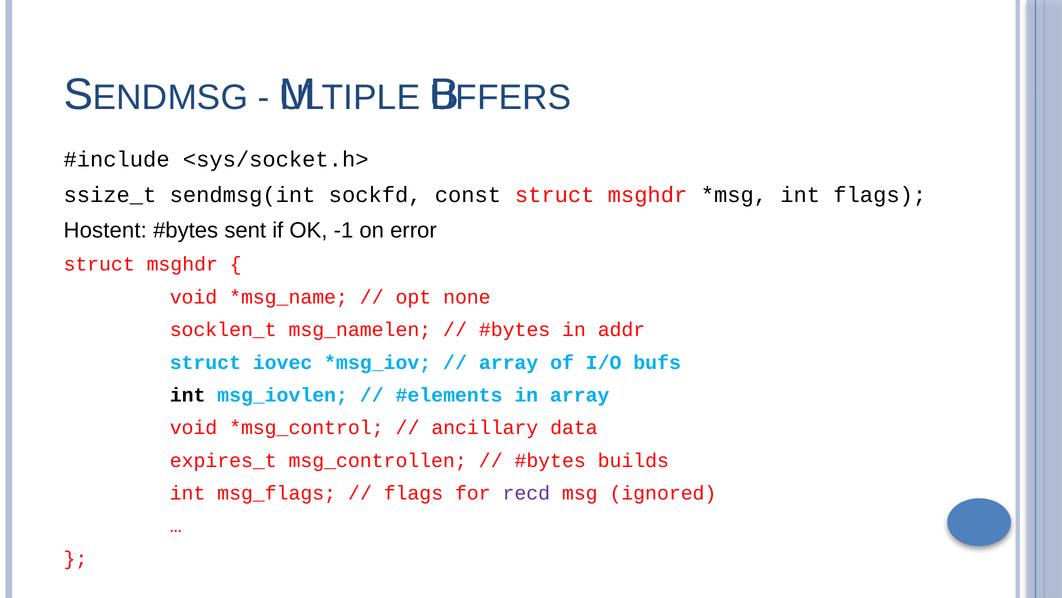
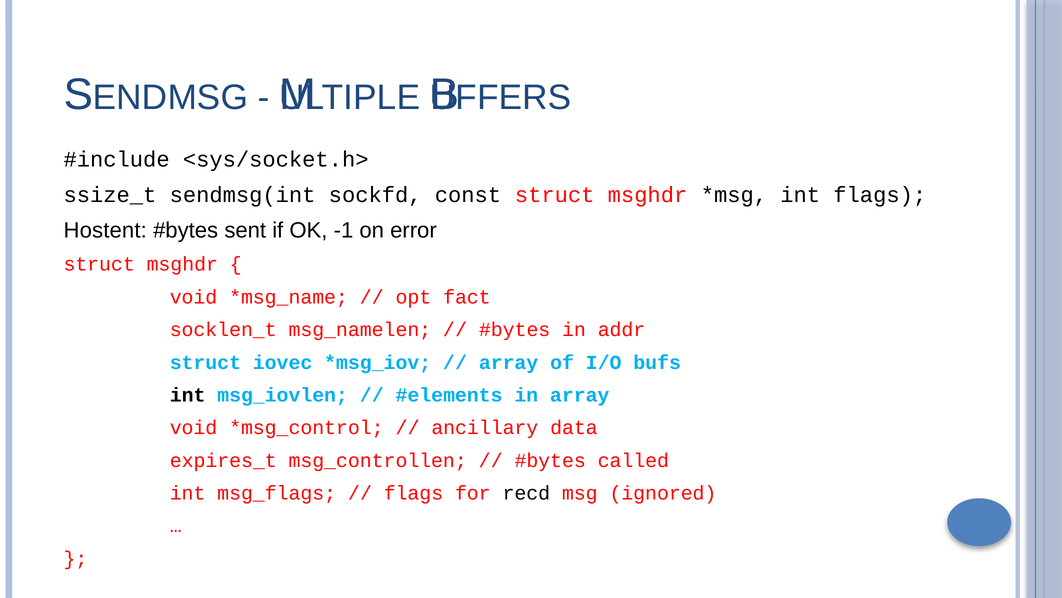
none: none -> fact (467, 297)
builds: builds -> called (633, 460)
recd colour: purple -> black (526, 493)
